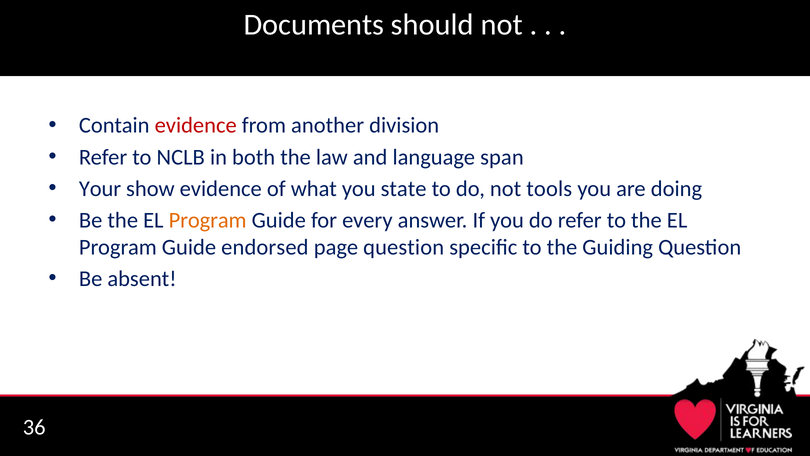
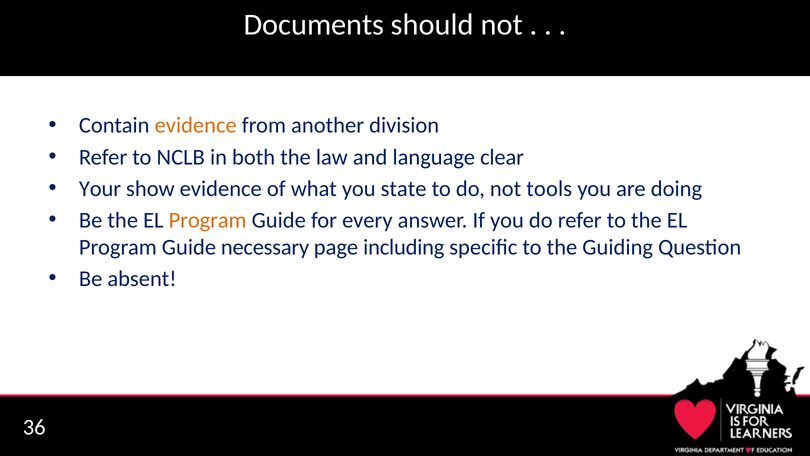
evidence colour: red -> orange (196, 125)
span: span -> clear (502, 157)
endorsed: endorsed -> necessary (265, 247)
page question: question -> including (404, 247)
